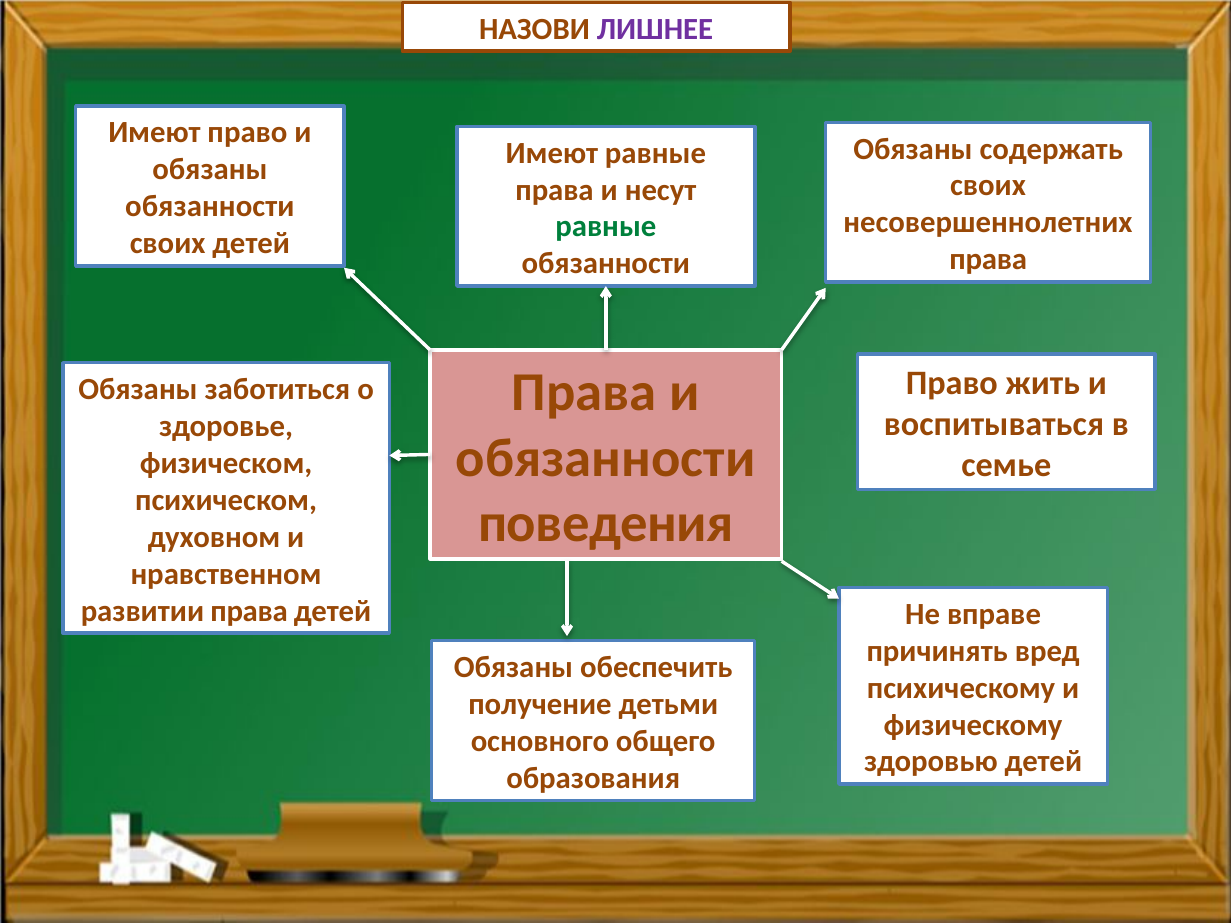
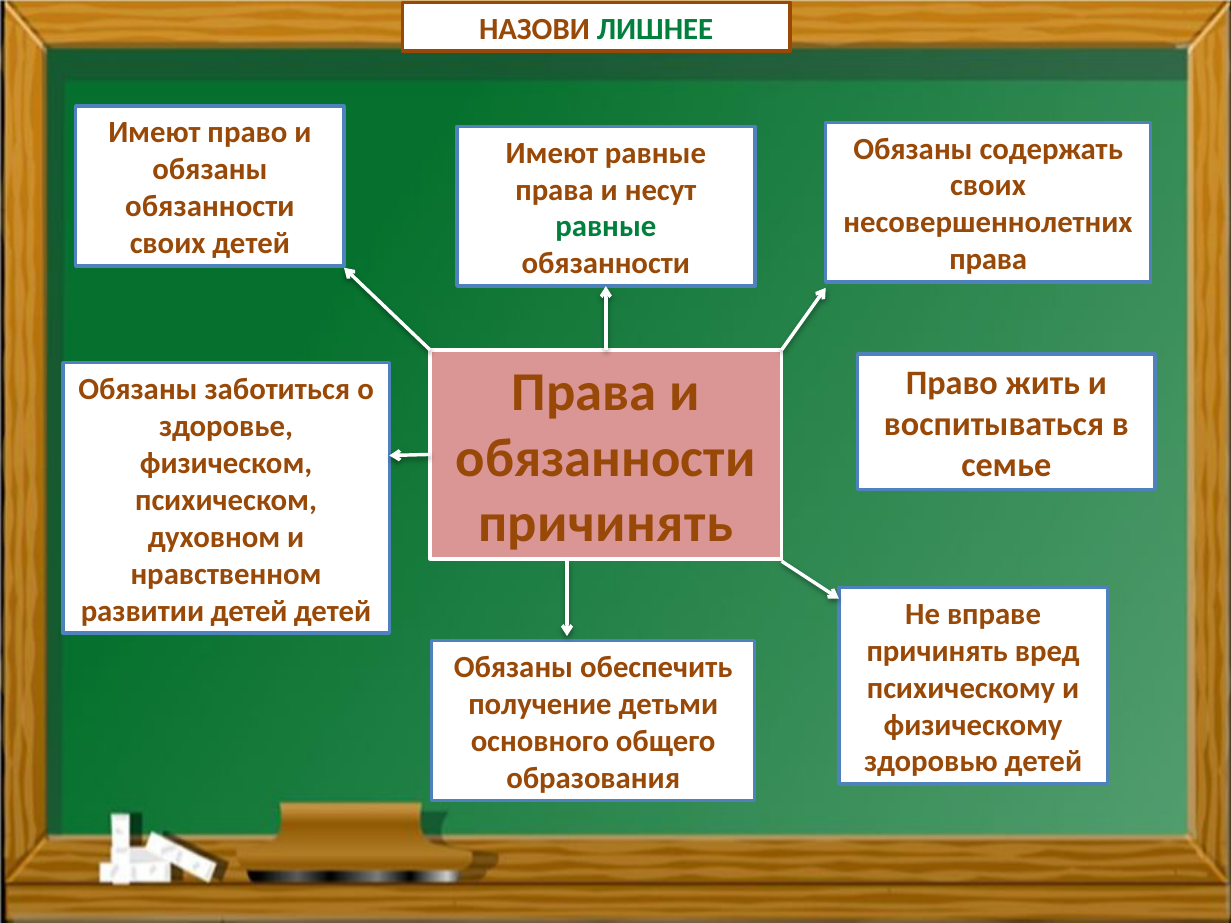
ЛИШНЕЕ colour: purple -> green (655, 29)
поведения: поведения -> причинять (606, 524)
развитии права: права -> детей (249, 611)
